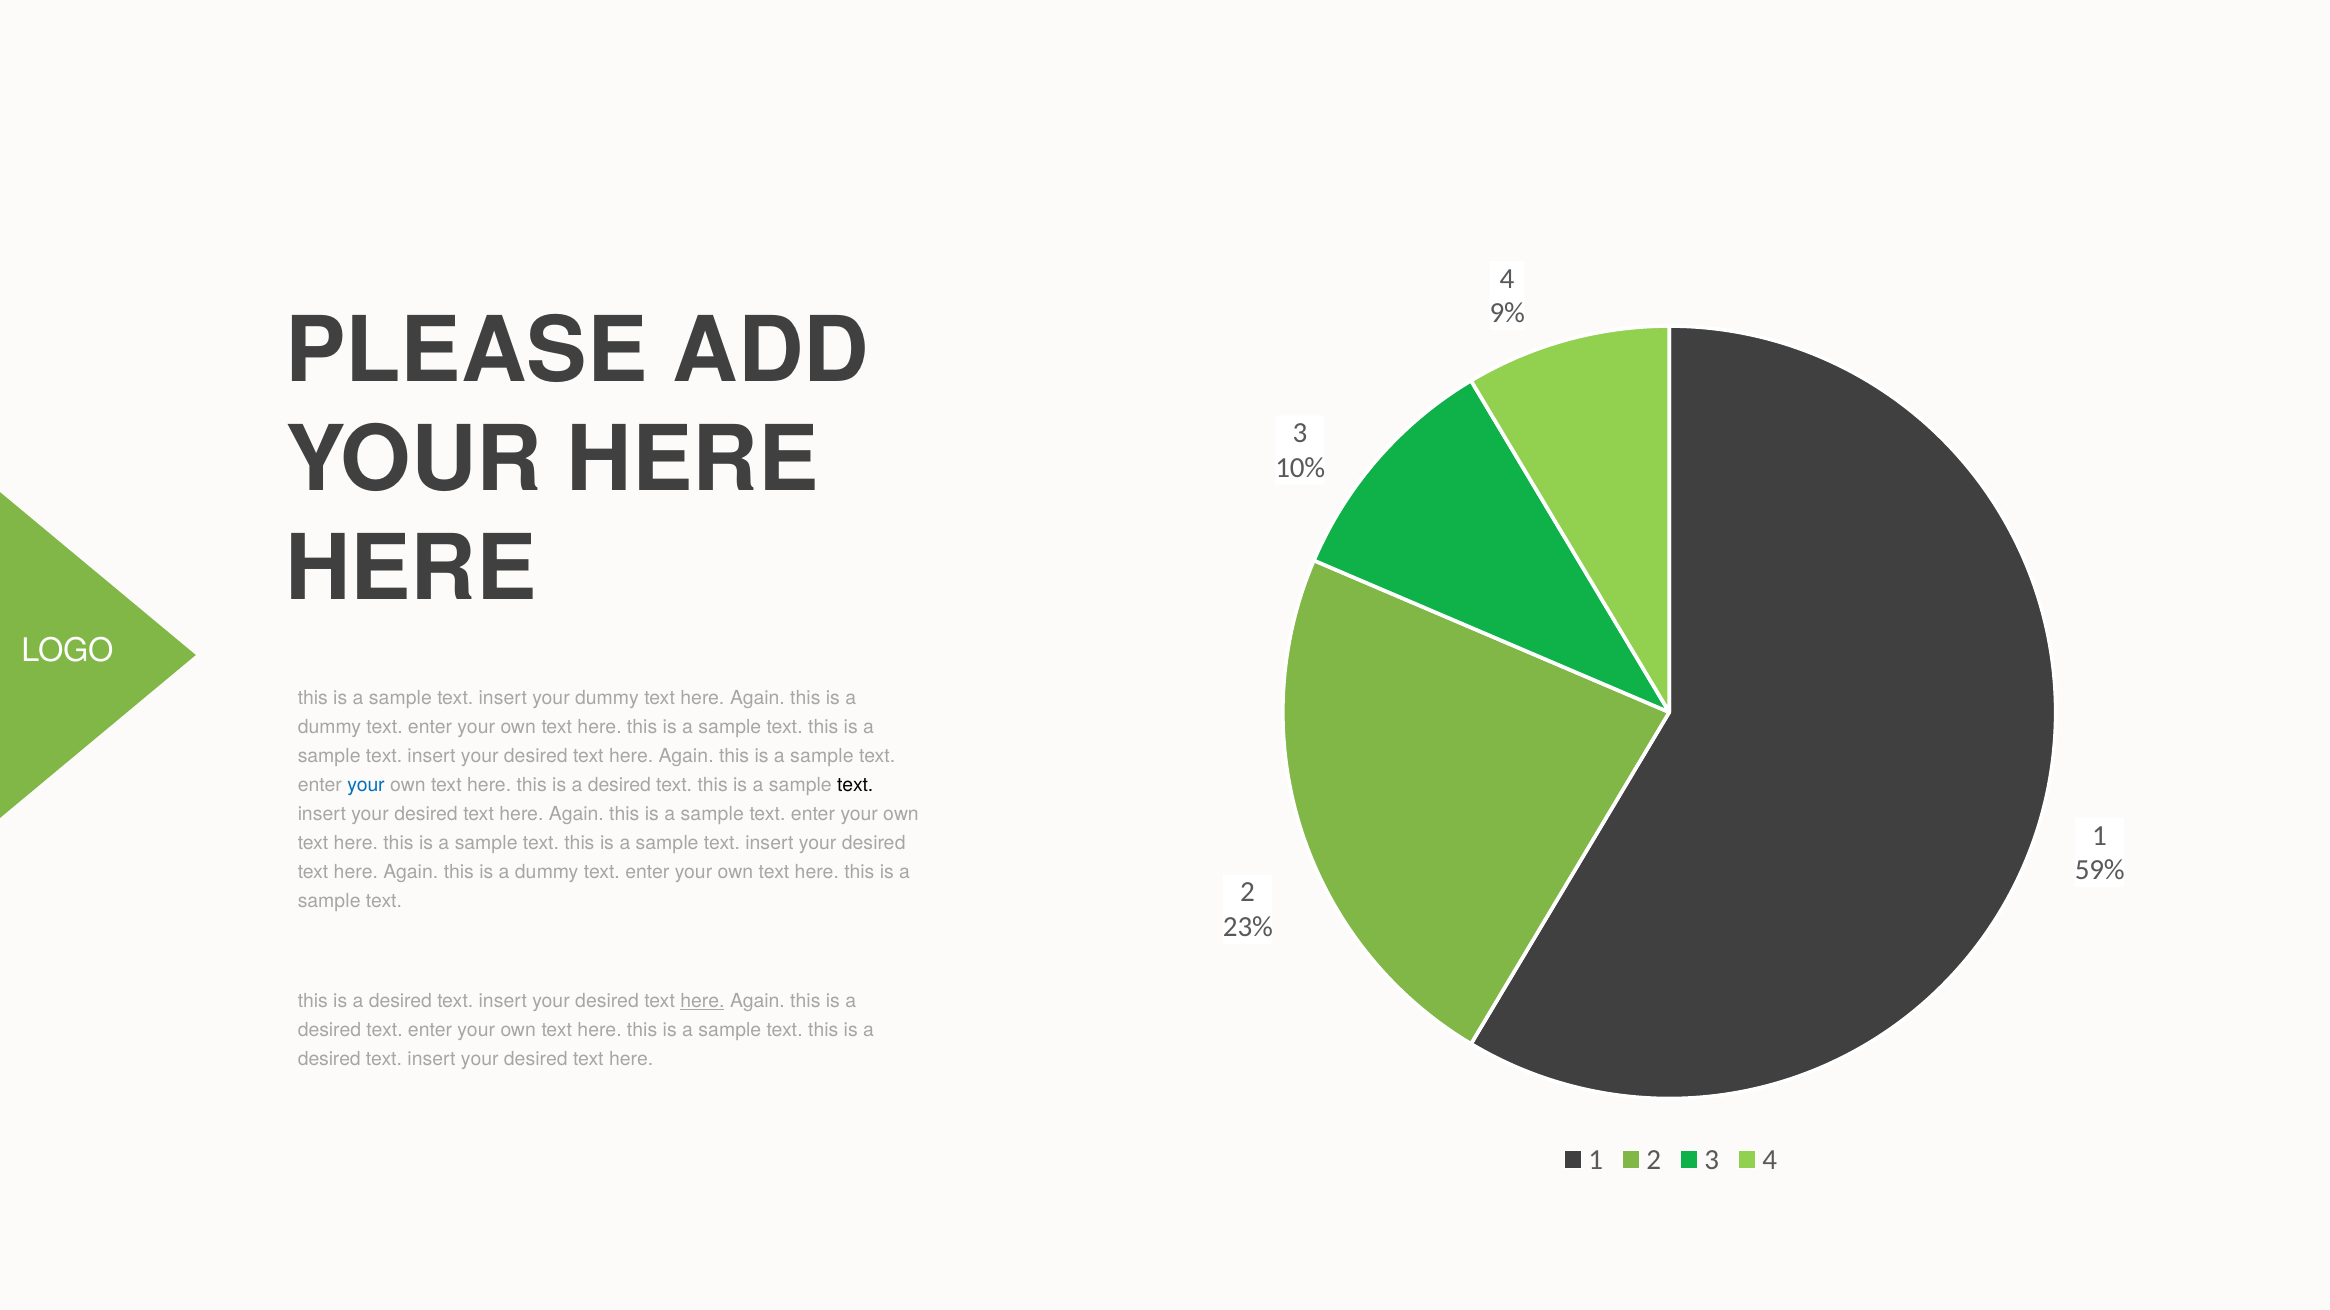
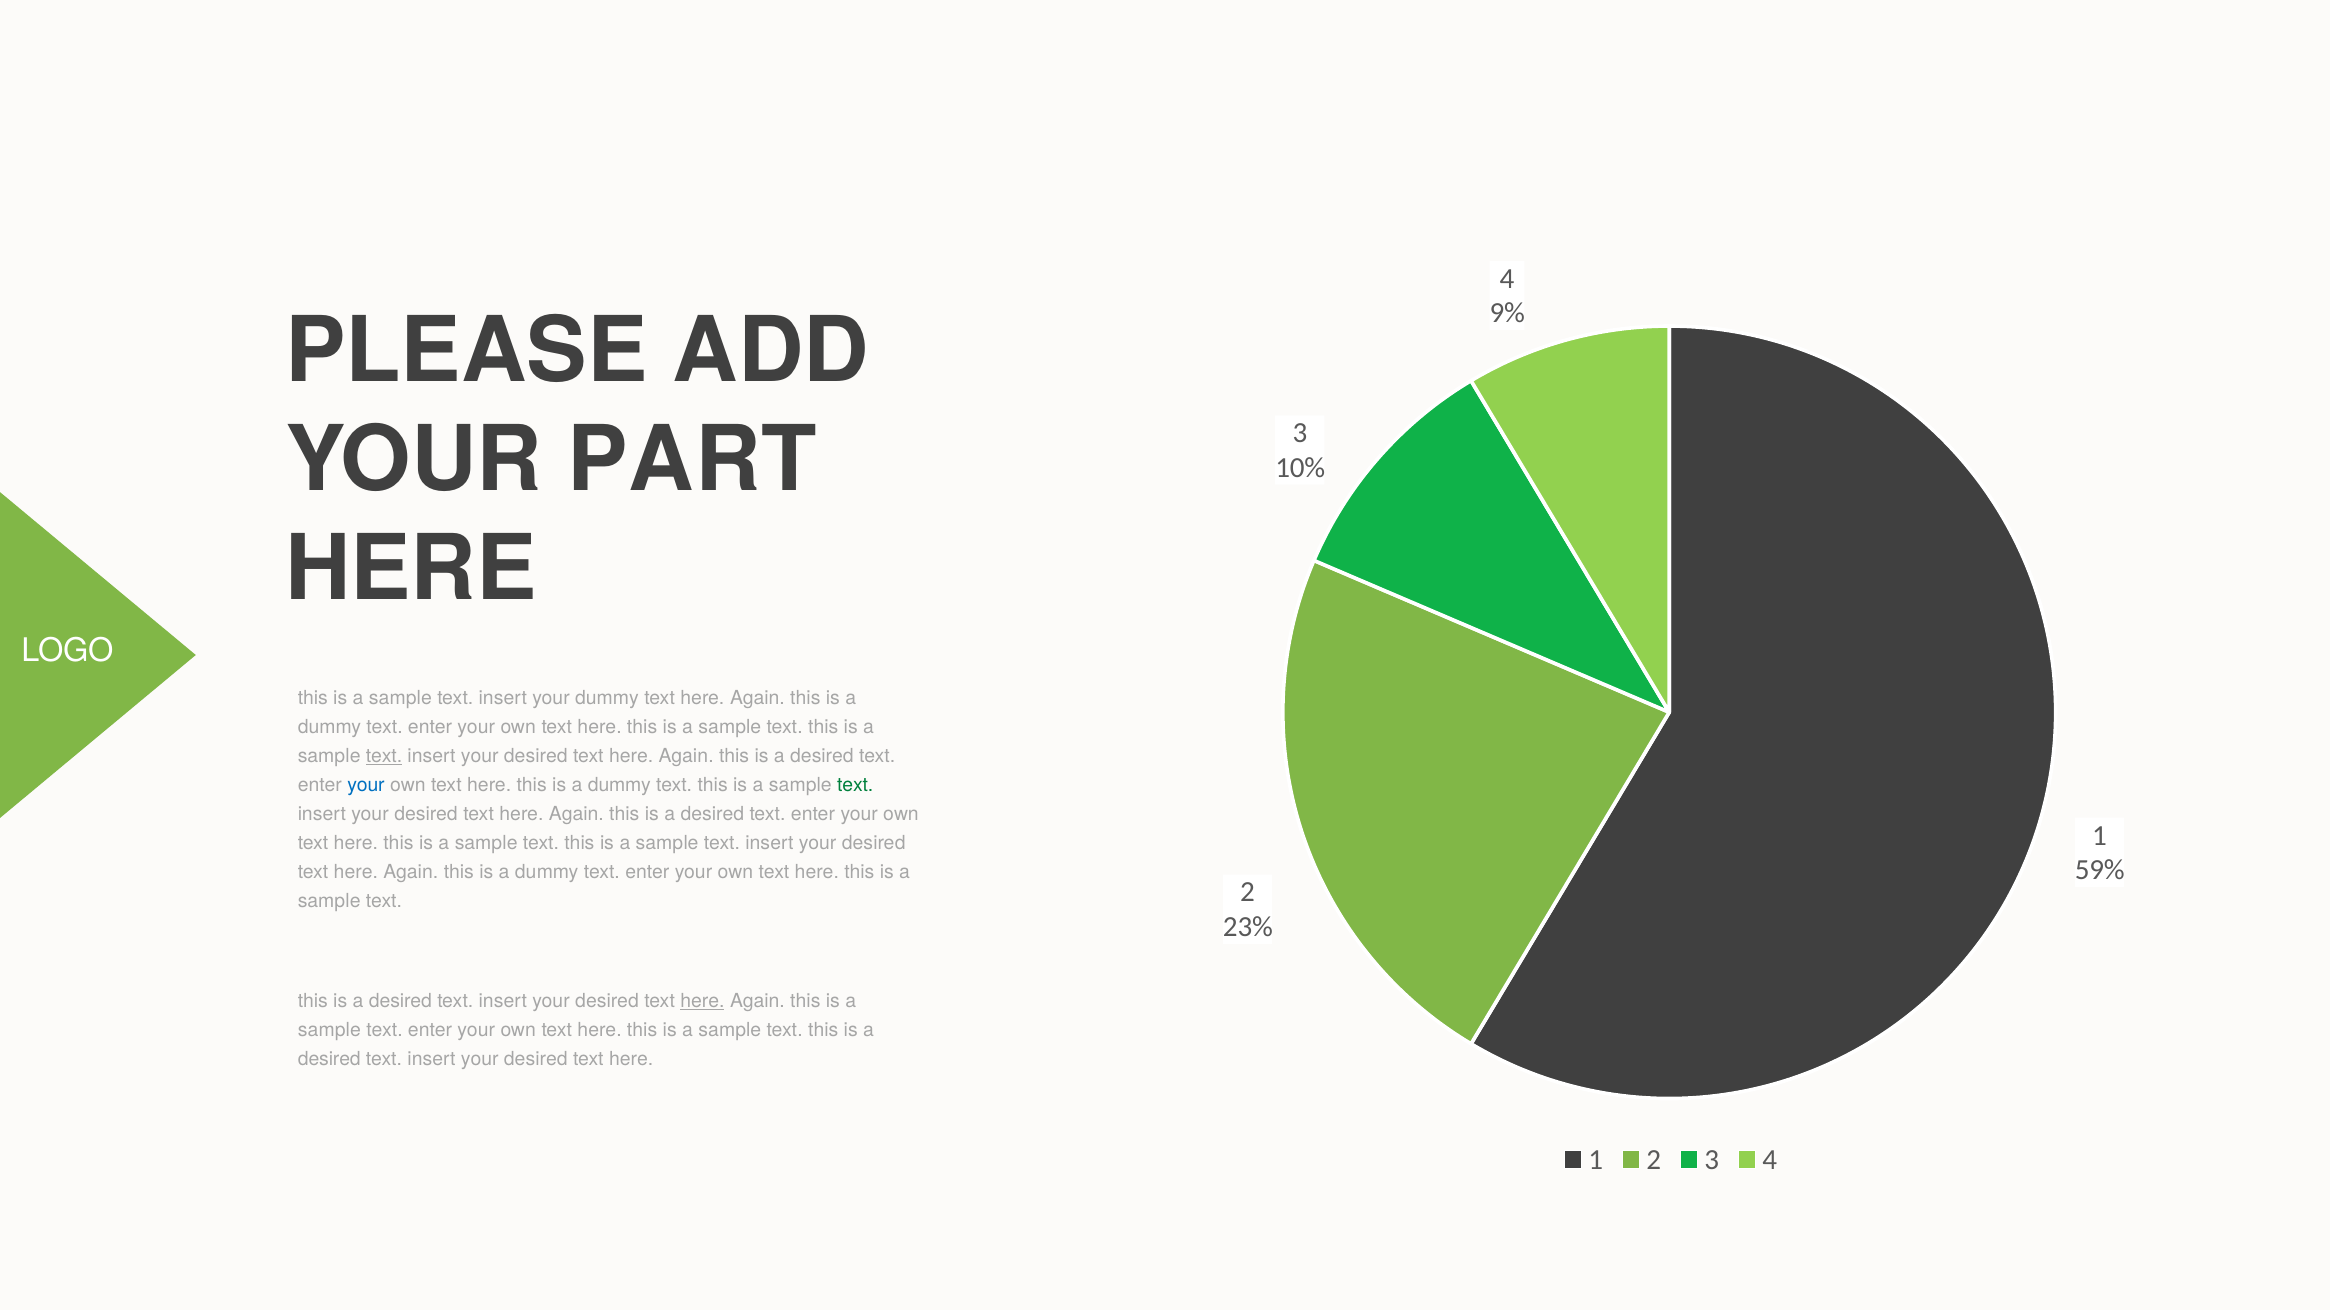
YOUR HERE: HERE -> PART (692, 461)
text underline: none -> present (384, 756)
sample: sample -> desired (822, 756)
desired: desired -> dummy (619, 785)
text colour: black -> green (855, 785)
sample: sample -> desired (712, 814)
desired: desired -> sample (329, 1031)
